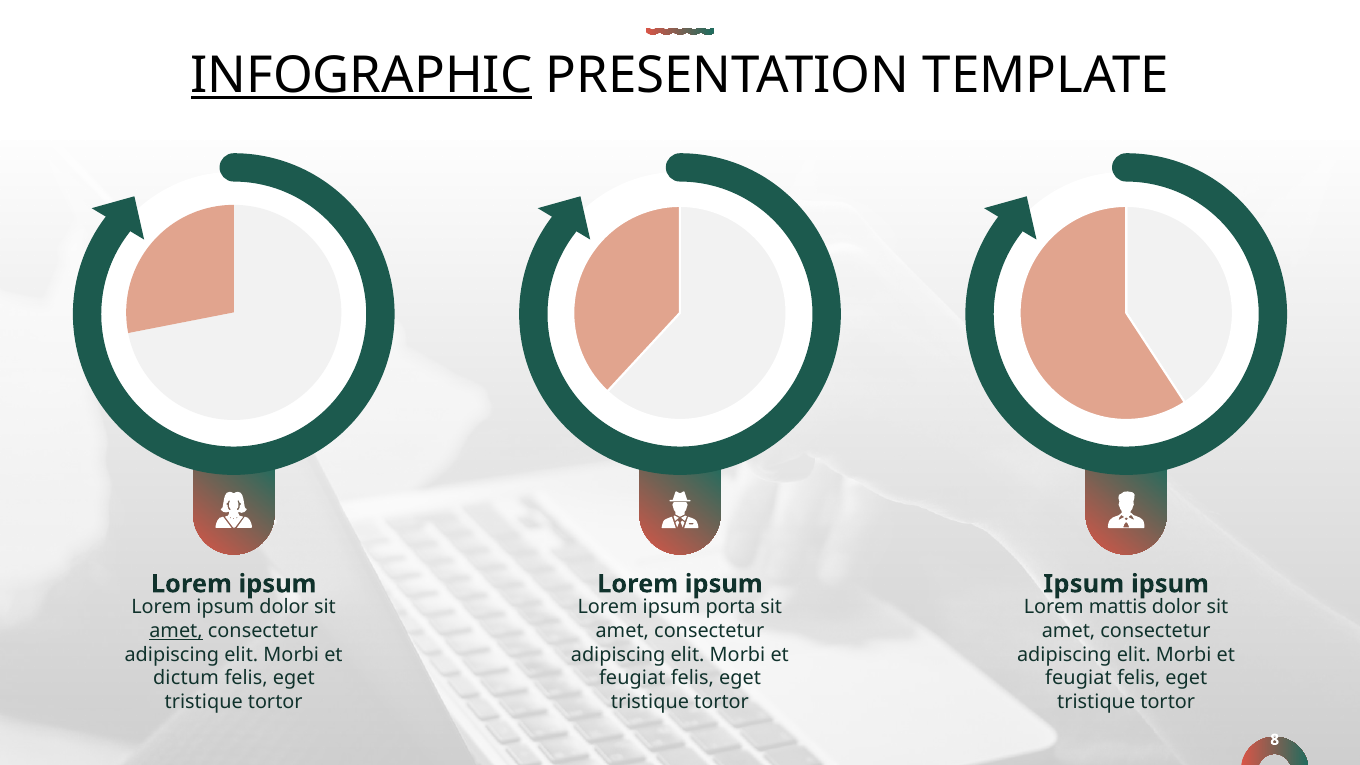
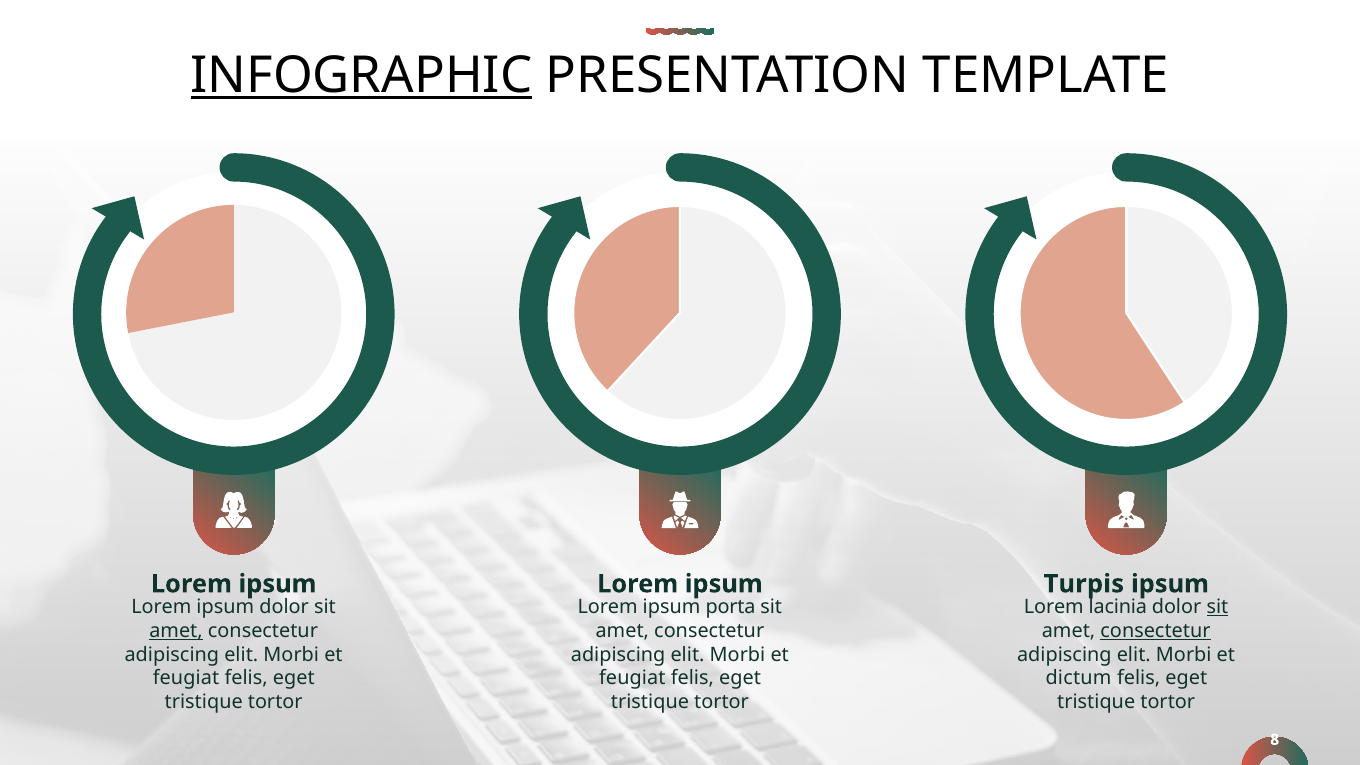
Ipsum: Ipsum -> Turpis (1084, 584)
mattis: mattis -> lacinia (1118, 607)
sit underline: none -> present (1217, 607)
consectetur underline: none -> present (1156, 631)
dictum: dictum -> feugiat (186, 678)
feugiat: feugiat -> dictum (1078, 678)
